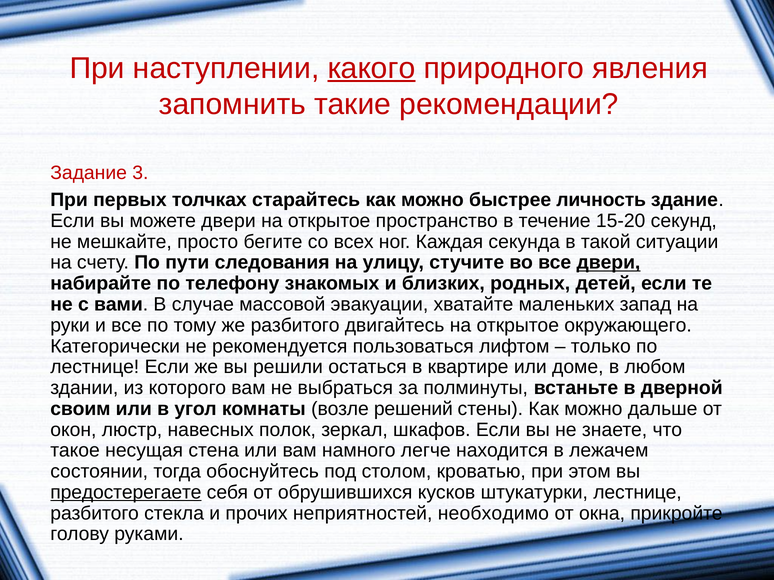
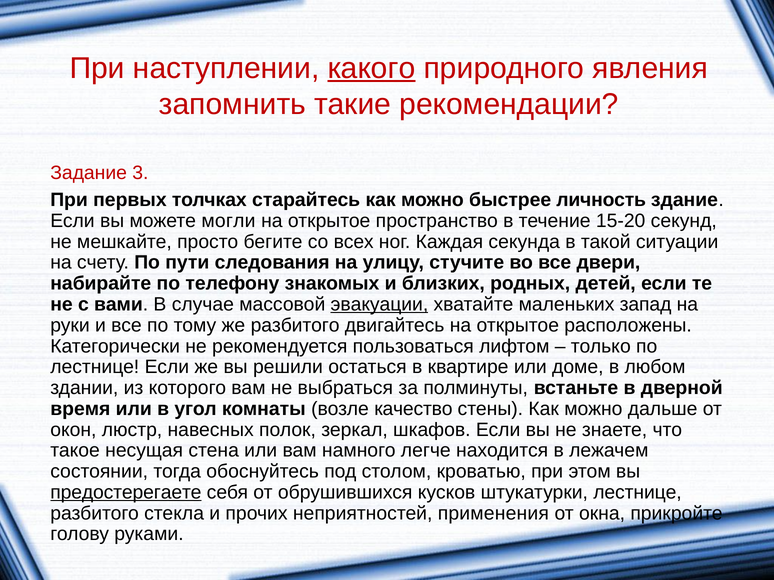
можете двери: двери -> могли (228, 221)
двери underline: present -> none (608, 263)
эвакуации underline: none -> present (379, 305)
окружающего: окружающего -> расположены (628, 326)
своим: своим -> время (80, 409)
решений: решений -> качество (413, 409)
необходимо: необходимо -> применения (493, 514)
